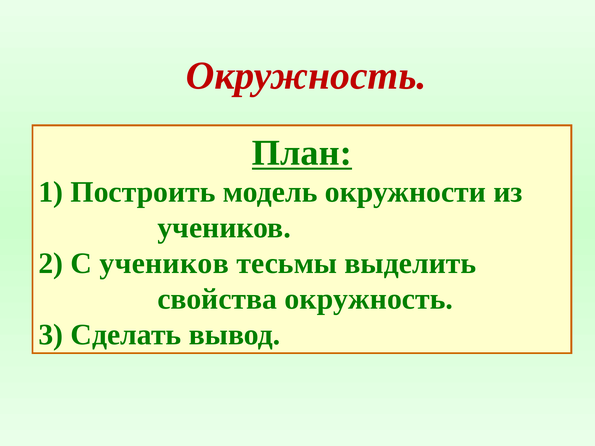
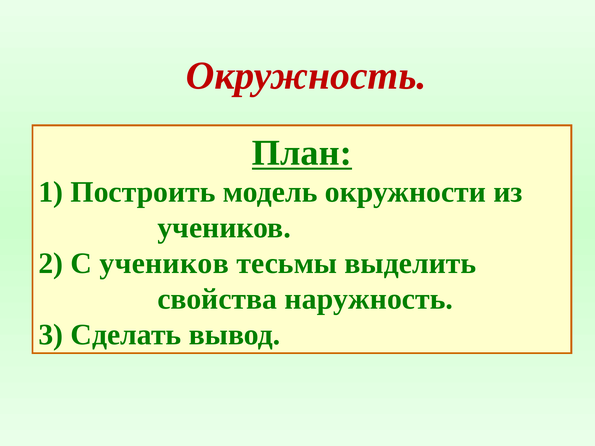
свойства окружность: окружность -> наружность (369, 299)
